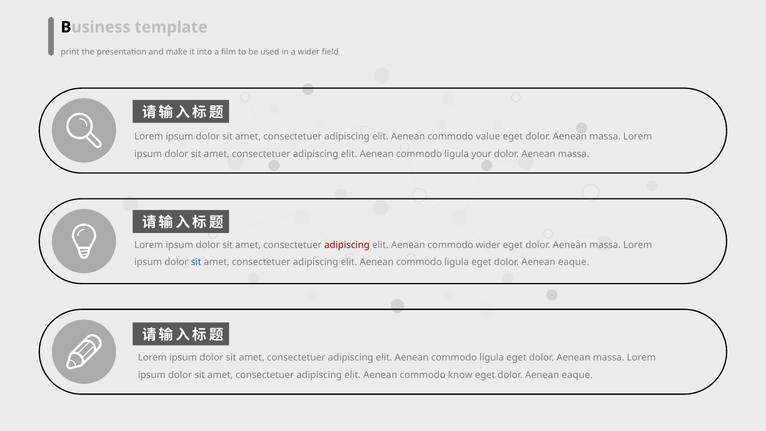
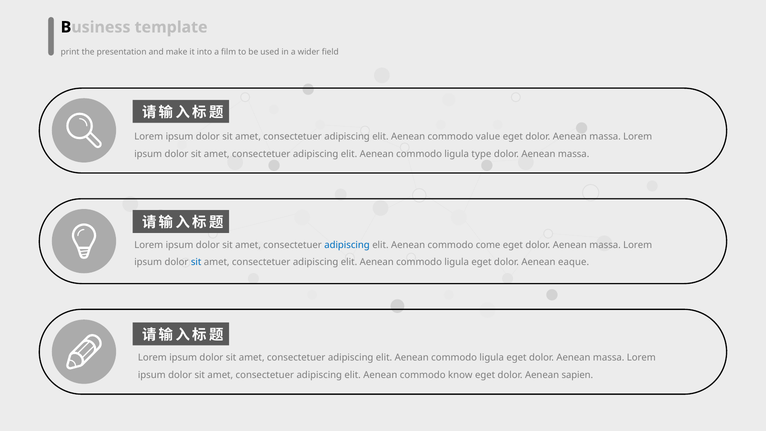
your: your -> type (481, 154)
adipiscing colour: red -> blue (347, 245)
commodo wider: wider -> come (488, 245)
eaque: eaque -> sapien (577, 375)
